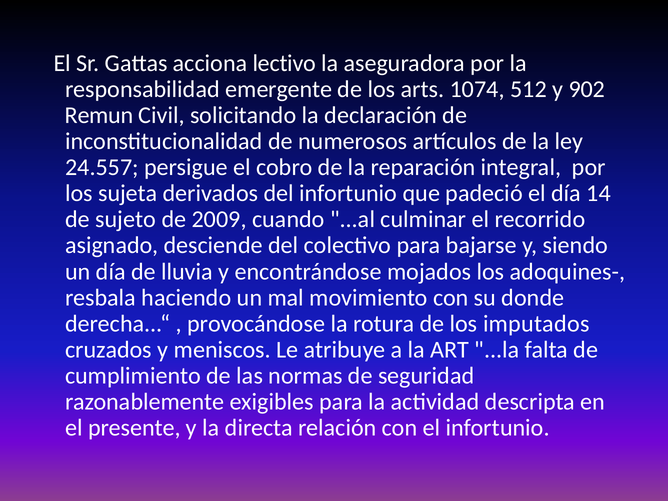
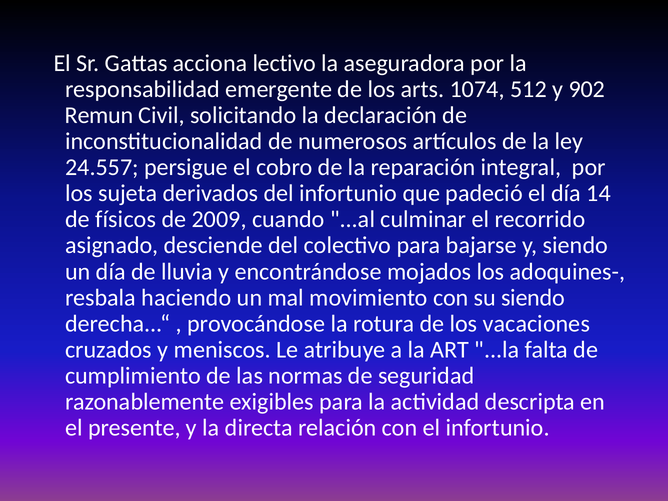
sujeto: sujeto -> físicos (126, 219)
su donde: donde -> siendo (533, 298)
imputados: imputados -> vacaciones (536, 324)
